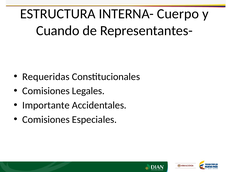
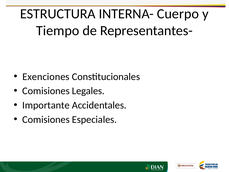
Cuando: Cuando -> Tiempo (58, 31)
Requeridas: Requeridas -> Exenciones (46, 77)
